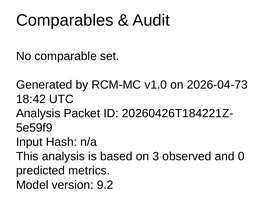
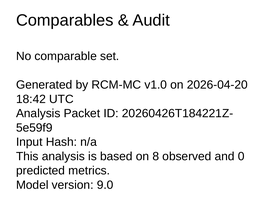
2026-04-73: 2026-04-73 -> 2026-04-20 (217, 85)
3: 3 -> 8 (156, 156)
9.2: 9.2 -> 9.0 (105, 185)
